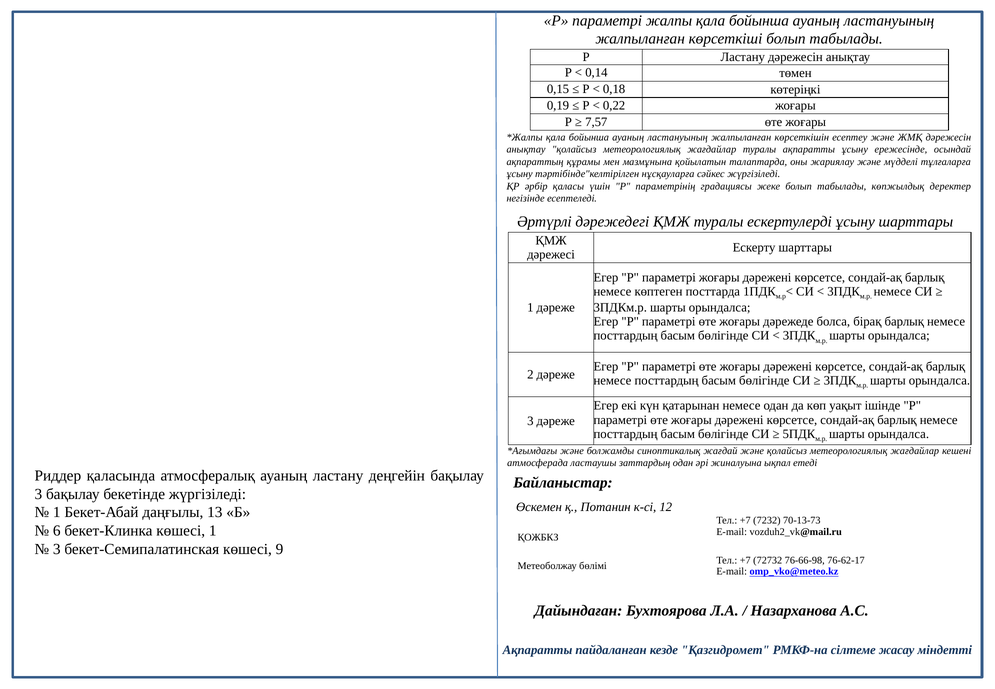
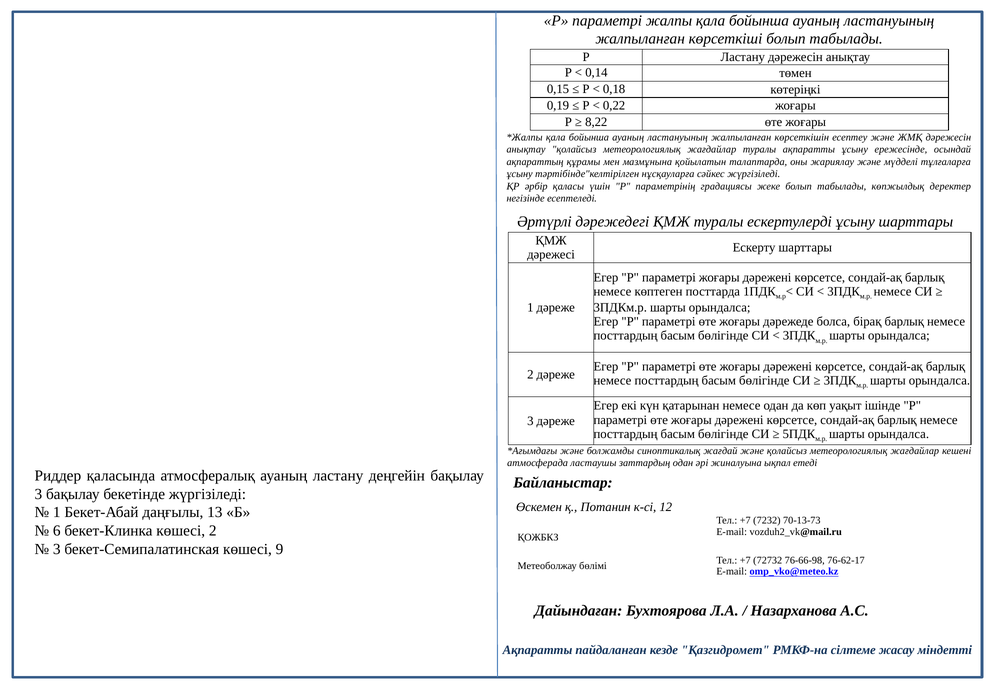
7,57: 7,57 -> 8,22 (596, 122)
көшесі 1: 1 -> 2 (213, 531)
